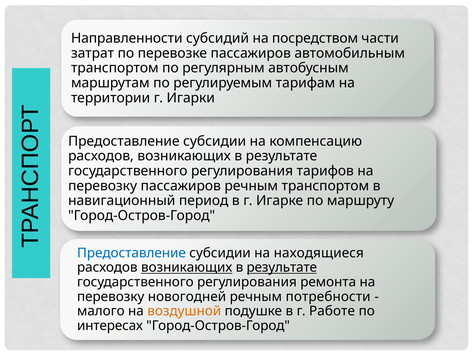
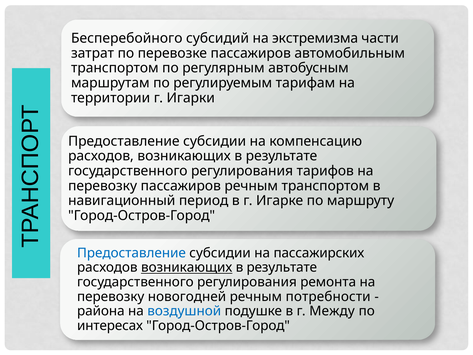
Направленности: Направленности -> Бесперебойного (127, 38)
посредством: посредством -> экстремизма (315, 38)
находящиеся: находящиеся -> пассажирских (319, 253)
результате underline: present -> none (282, 267)
малого: малого -> района (101, 311)
воздушной colour: orange -> blue (184, 311)
Работе: Работе -> Между (332, 311)
